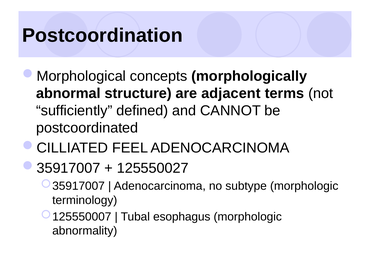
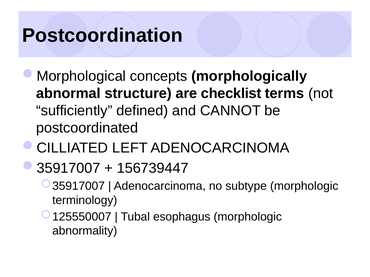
adjacent: adjacent -> checklist (231, 94)
FEEL: FEEL -> LEFT (130, 148)
125550027: 125550027 -> 156739447 (153, 168)
